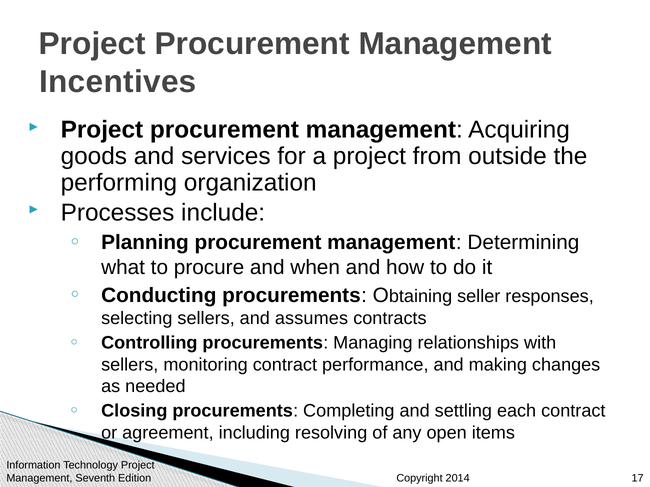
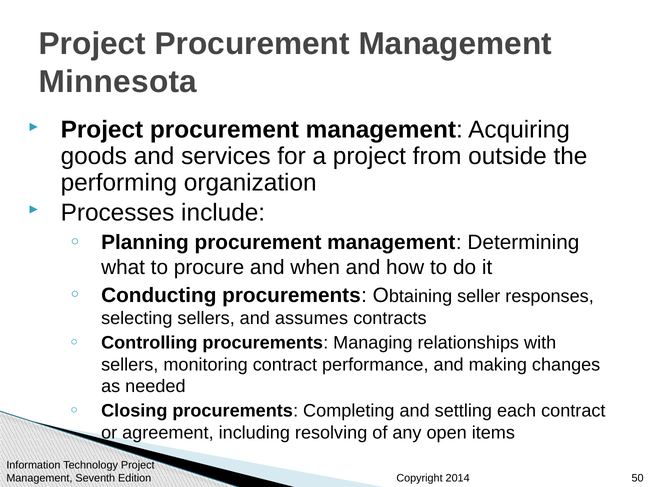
Incentives: Incentives -> Minnesota (118, 82)
17: 17 -> 50 (638, 479)
